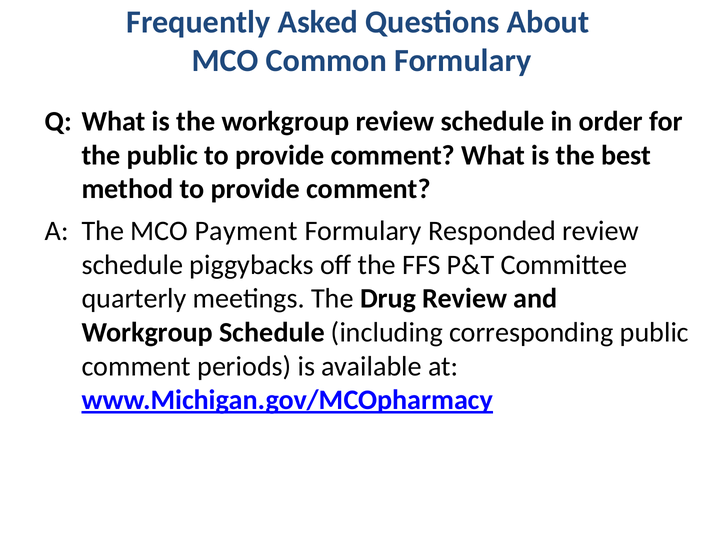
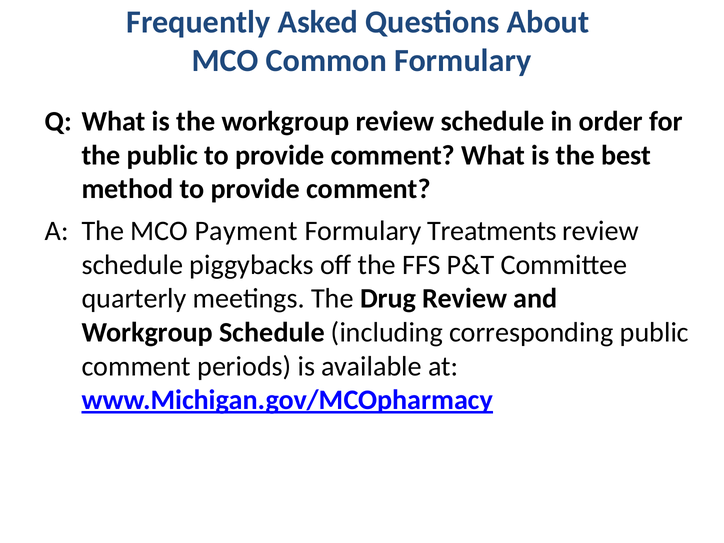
Responded: Responded -> Treatments (492, 231)
